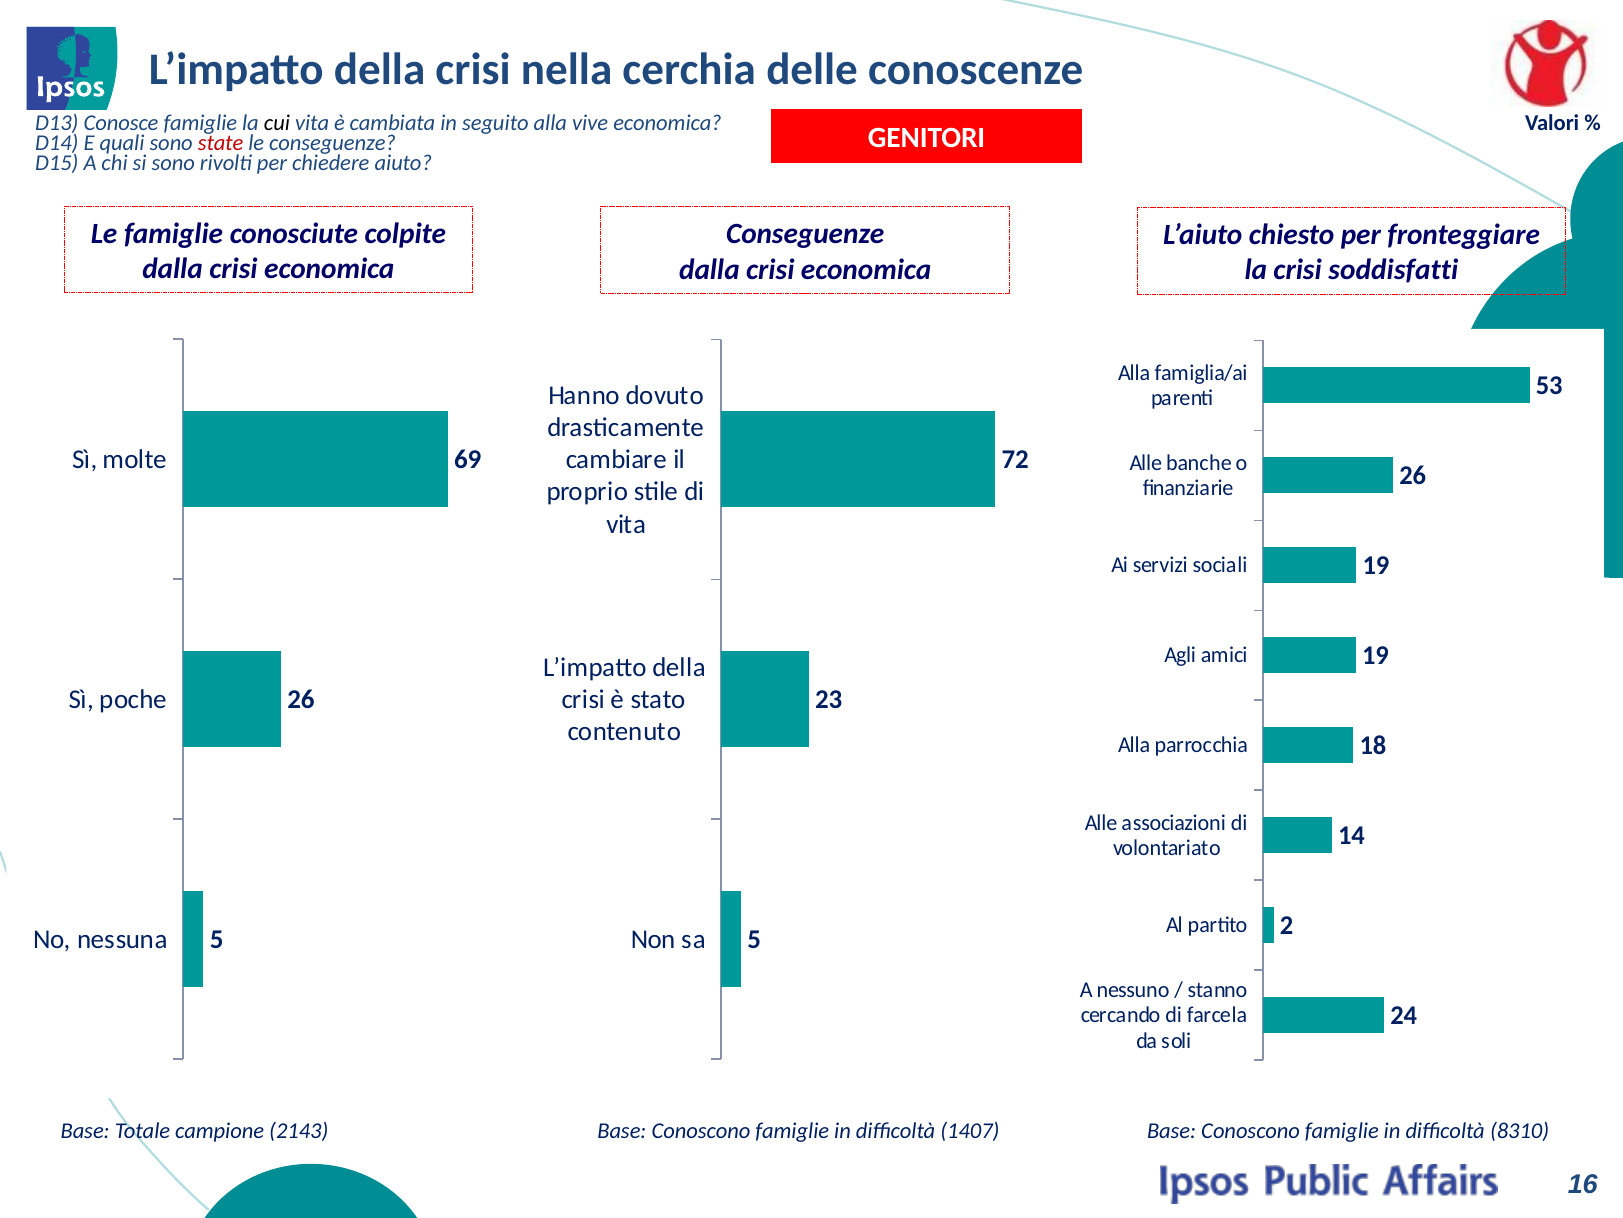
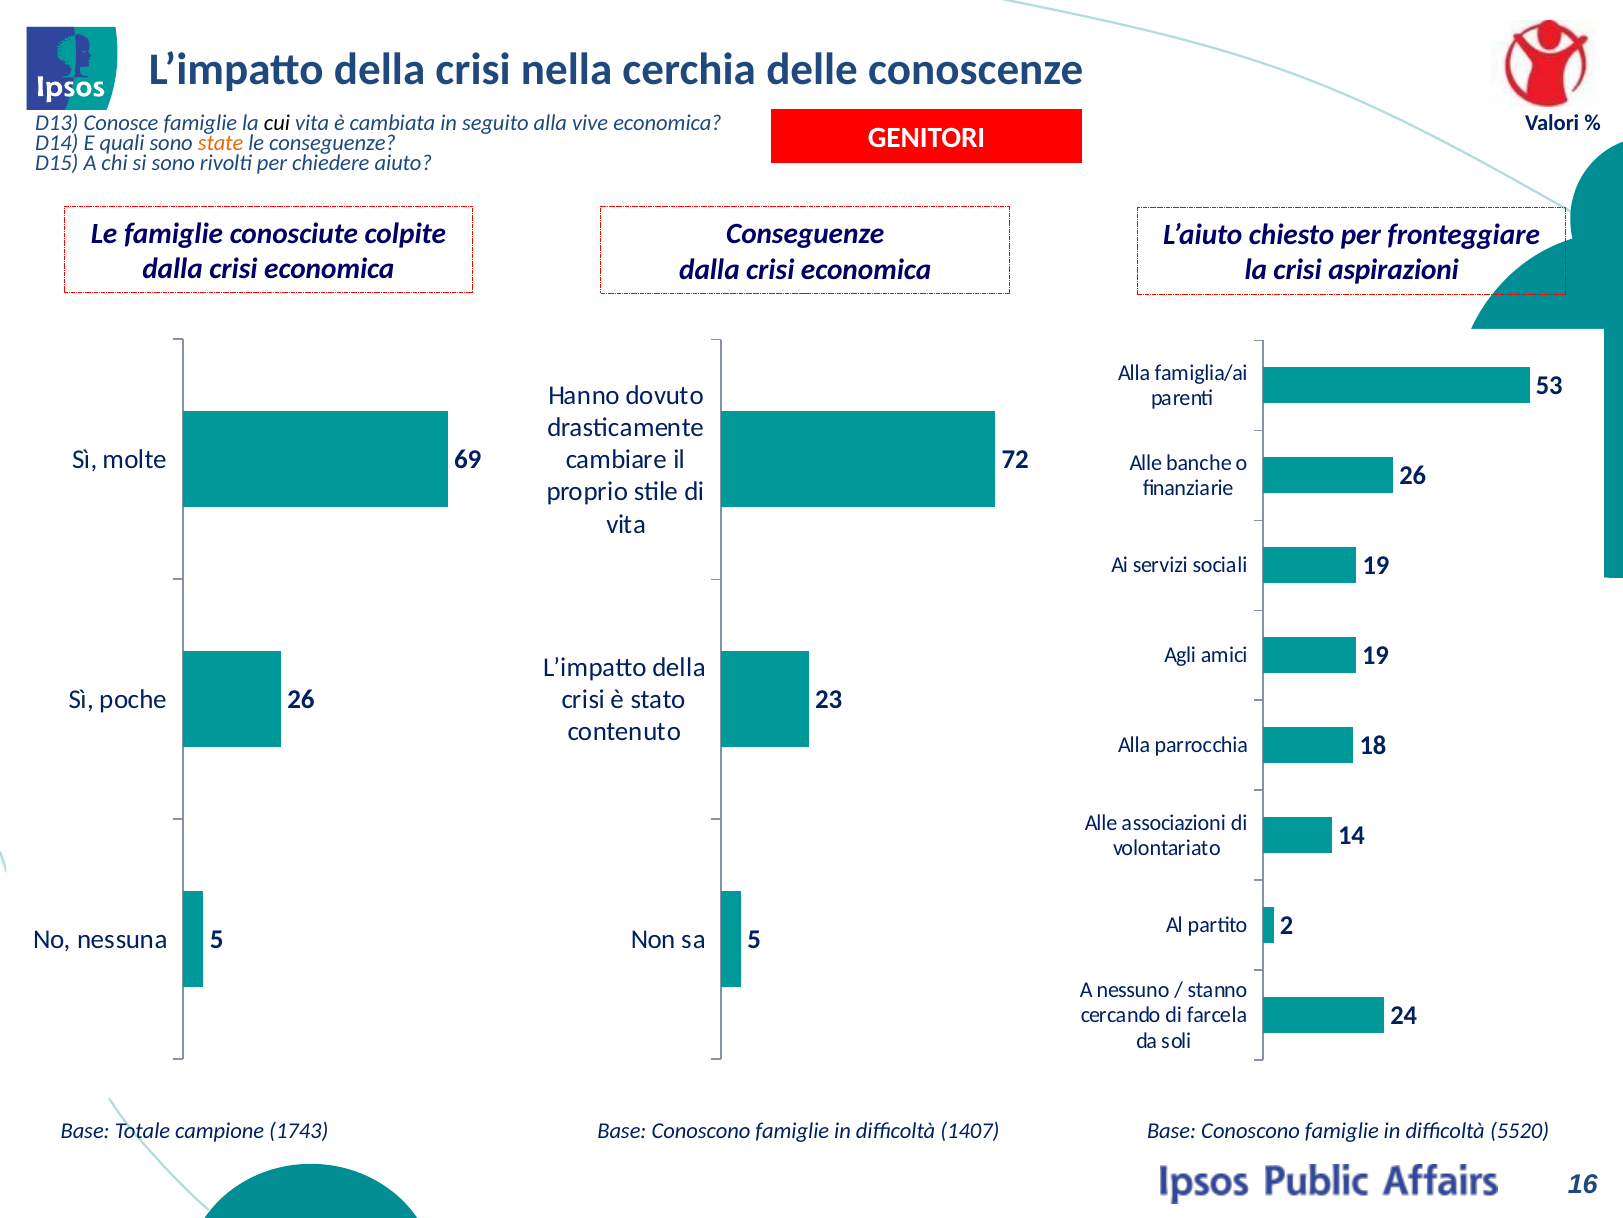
state colour: red -> orange (221, 143)
soddisfatti: soddisfatti -> aspirazioni (1394, 270)
2143: 2143 -> 1743 (299, 1130)
8310: 8310 -> 5520 (1520, 1130)
